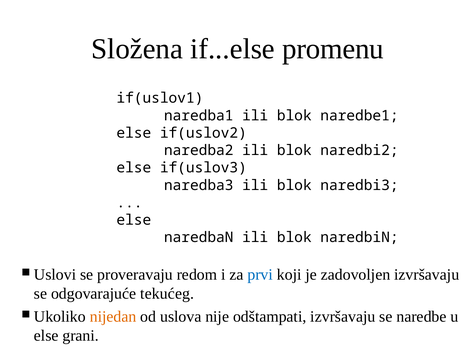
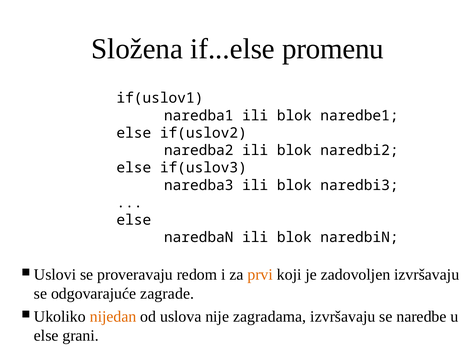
prvi colour: blue -> orange (260, 275)
tekućeg: tekućeg -> zagrade (167, 294)
odštampati: odštampati -> zagradama (270, 317)
